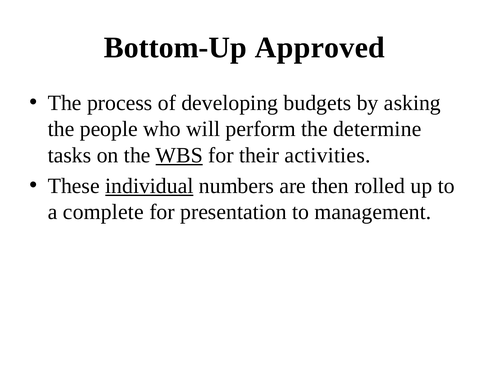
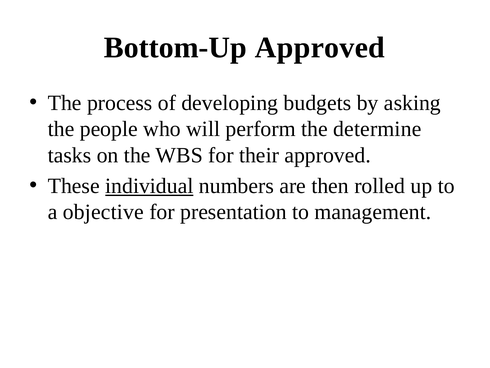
WBS underline: present -> none (179, 155)
their activities: activities -> approved (328, 155)
complete: complete -> objective (103, 212)
